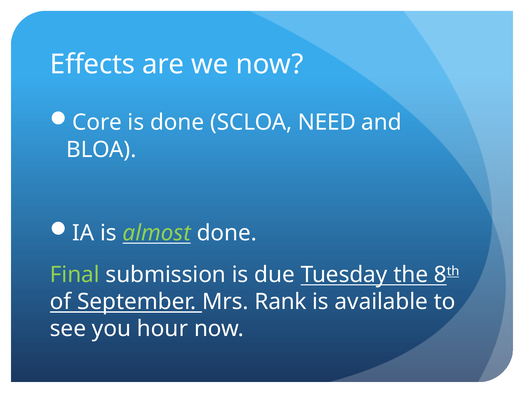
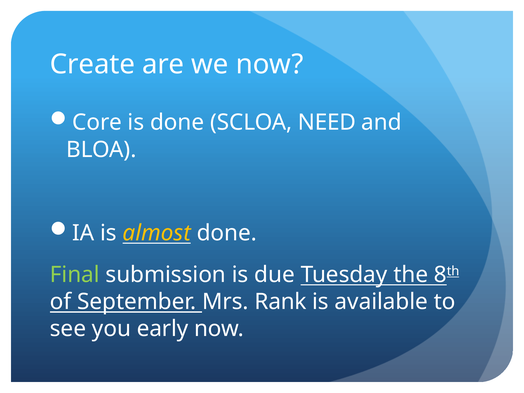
Effects: Effects -> Create (92, 64)
almost colour: light green -> yellow (157, 233)
hour: hour -> early (163, 329)
